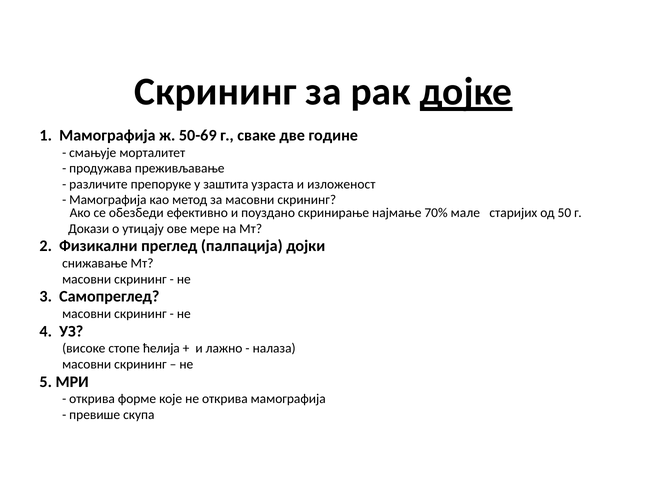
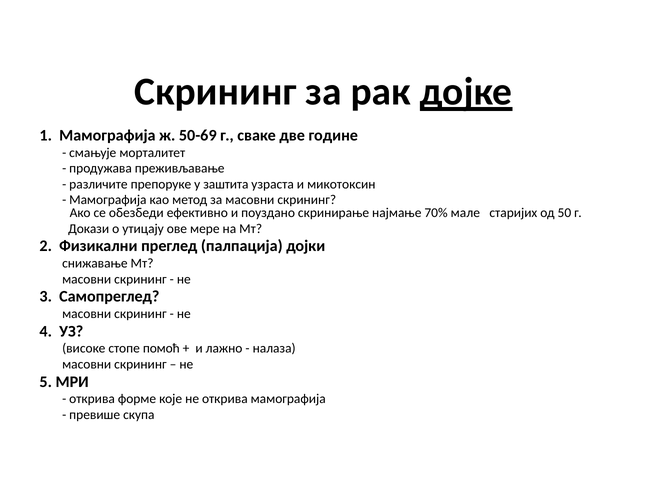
изложеност: изложеност -> микотоксин (341, 184)
ћелија: ћелија -> помоћ (161, 348)
